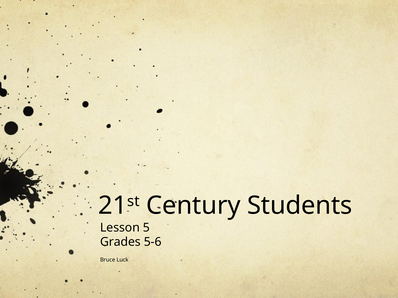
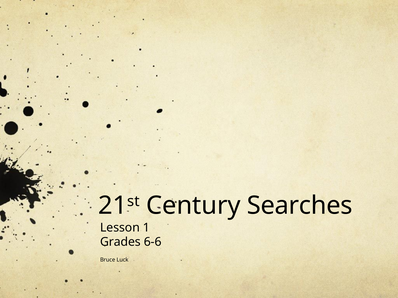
Students: Students -> Searches (300, 206)
5: 5 -> 1 (146, 228)
5-6: 5-6 -> 6-6 (153, 242)
